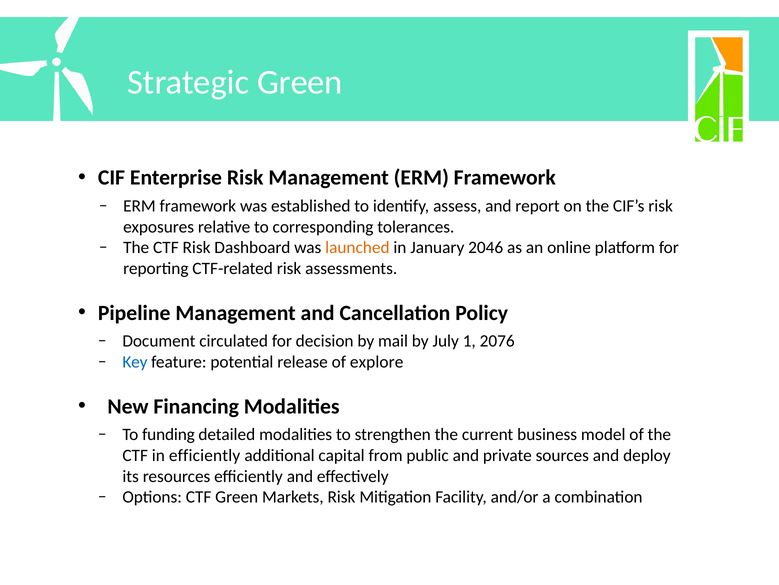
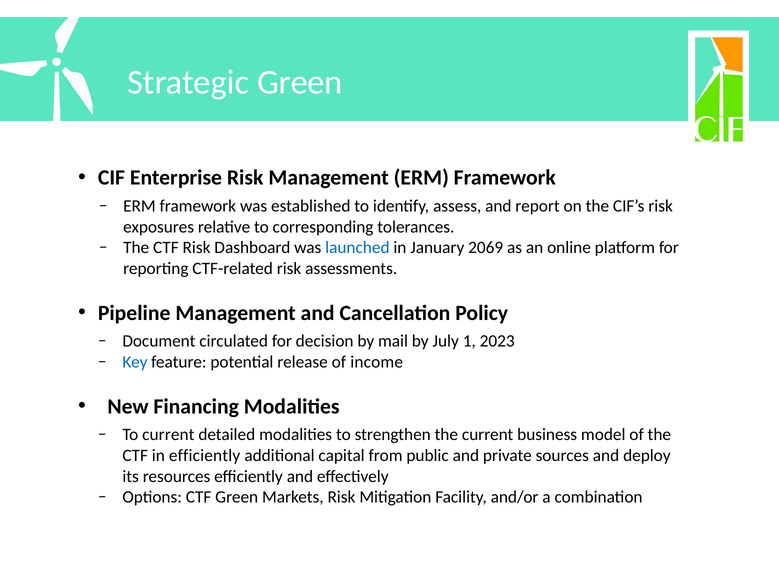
launched colour: orange -> blue (357, 247)
2046: 2046 -> 2069 (486, 247)
2076: 2076 -> 2023 (497, 341)
explore: explore -> income (377, 362)
To funding: funding -> current (168, 434)
